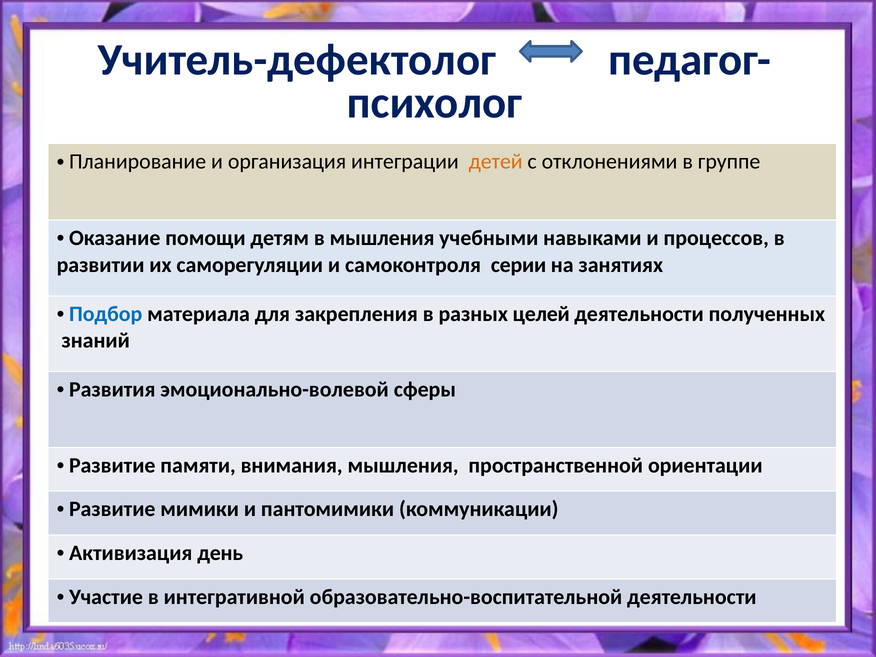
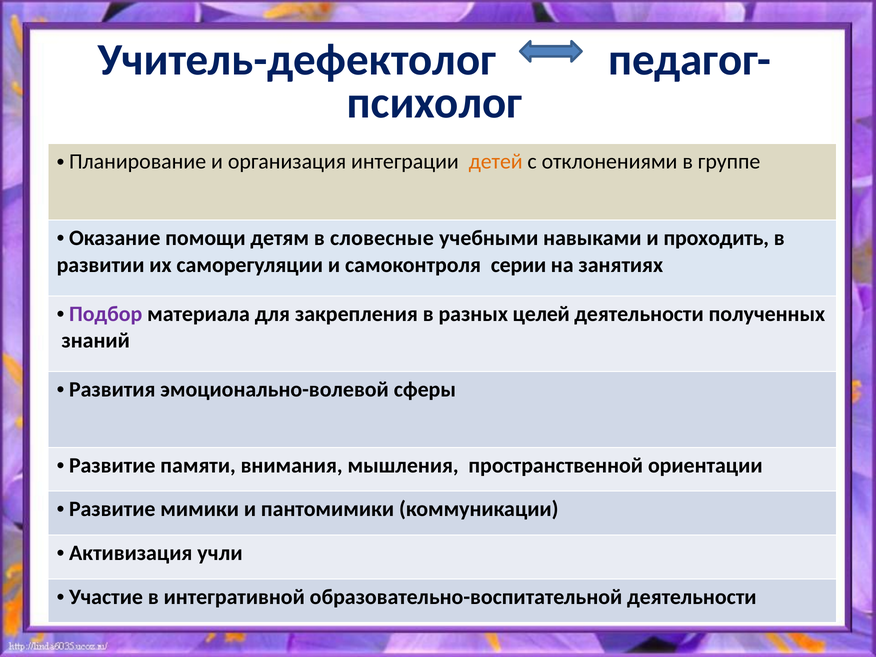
в мышления: мышления -> словесные (382, 238)
процессов: процессов -> проходить (716, 238)
Подбор colour: blue -> purple (106, 314)
день: день -> учли (220, 553)
